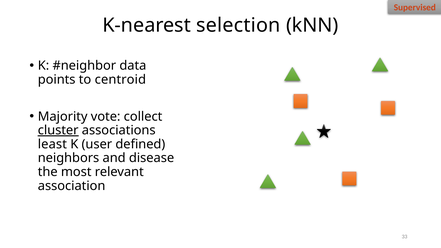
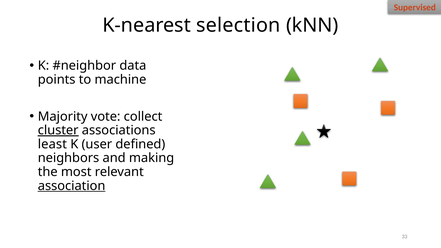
centroid: centroid -> machine (120, 80)
disease: disease -> making (152, 158)
association underline: none -> present (72, 186)
